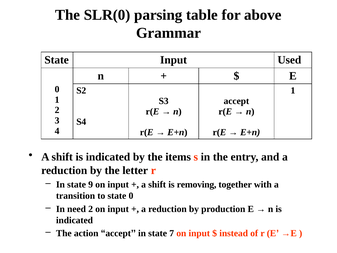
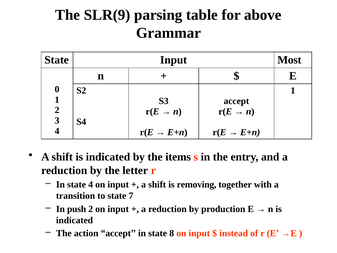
SLR(0: SLR(0 -> SLR(9 (107, 15)
Used: Used -> Most (289, 60)
state 9: 9 -> 4 (91, 184)
state 0: 0 -> 7 (131, 196)
need: need -> push (77, 209)
7: 7 -> 8 (172, 233)
